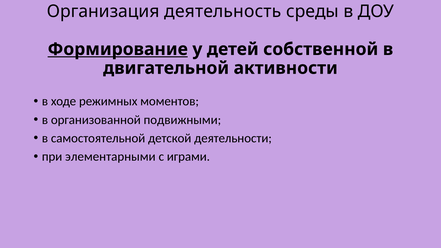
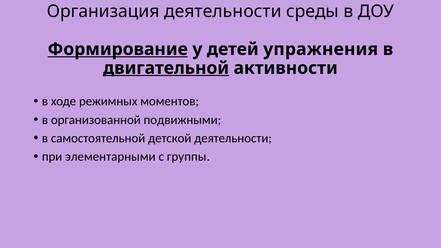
Организация деятельность: деятельность -> деятельности (223, 12)
собственной: собственной -> упражнения (321, 49)
двигательной underline: none -> present (166, 68)
играми: играми -> группы (188, 157)
